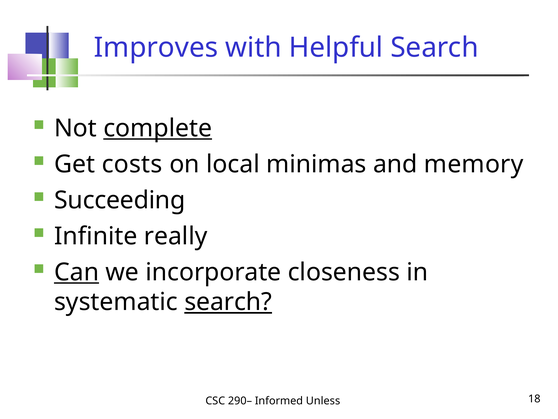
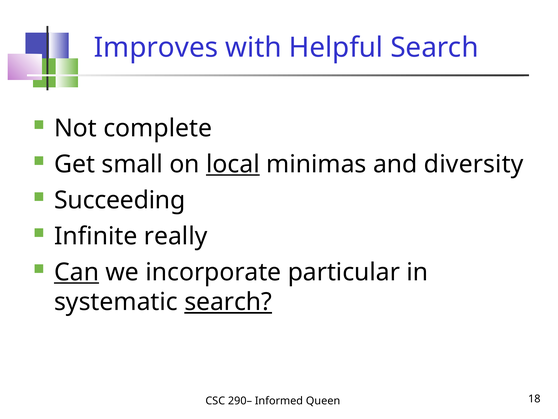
complete underline: present -> none (158, 128)
costs: costs -> small (132, 164)
local underline: none -> present (233, 164)
memory: memory -> diversity (474, 164)
closeness: closeness -> particular (344, 272)
Unless: Unless -> Queen (323, 400)
